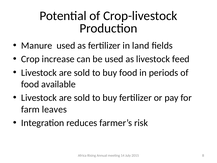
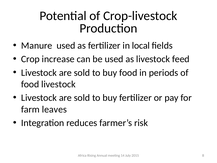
land: land -> local (141, 46)
food available: available -> livestock (58, 84)
